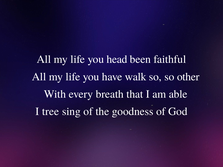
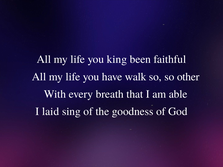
head: head -> king (117, 59)
tree: tree -> laid (51, 112)
